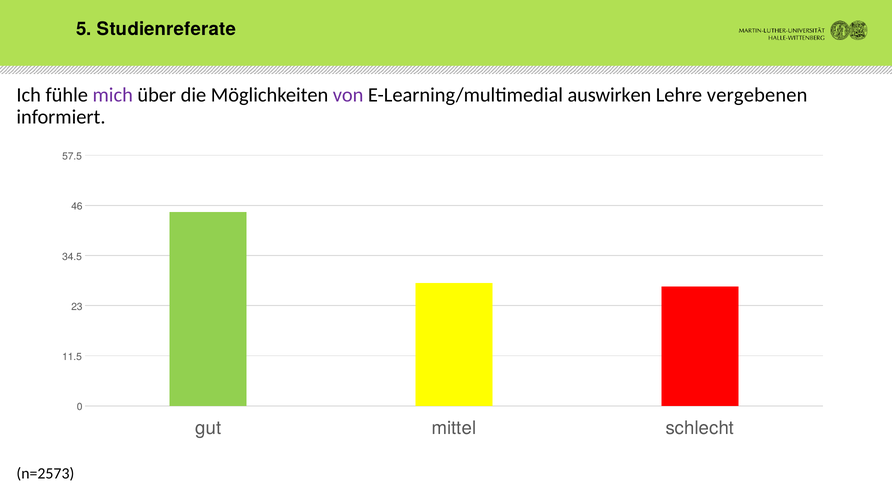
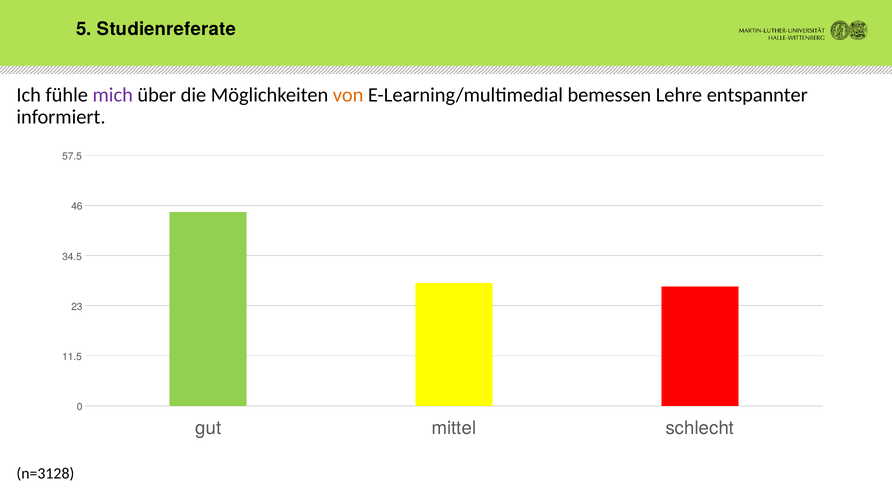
von colour: purple -> orange (348, 95)
auswirken: auswirken -> bemessen (609, 95)
vergebenen: vergebenen -> entspannter (757, 95)
n=2573: n=2573 -> n=3128 (45, 474)
